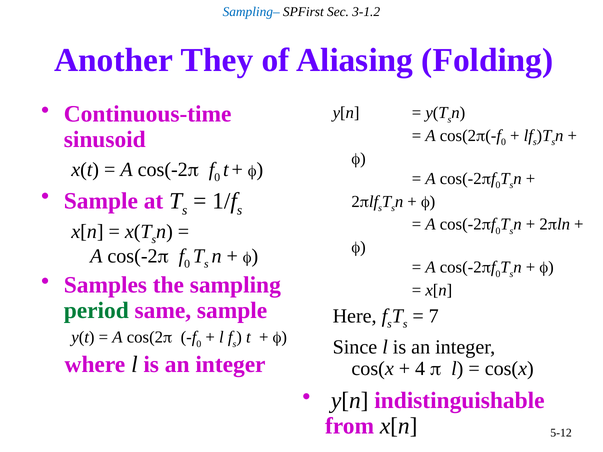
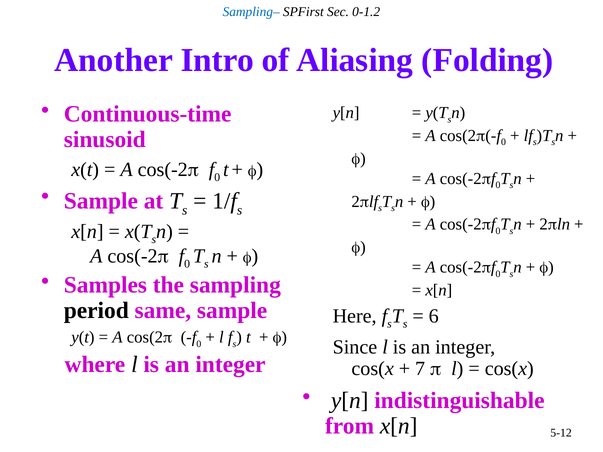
3-1.2: 3-1.2 -> 0-1.2 (366, 12)
They: They -> Intro (217, 60)
period colour: green -> black (96, 311)
7: 7 -> 6 (434, 317)
4: 4 -> 7 (420, 369)
